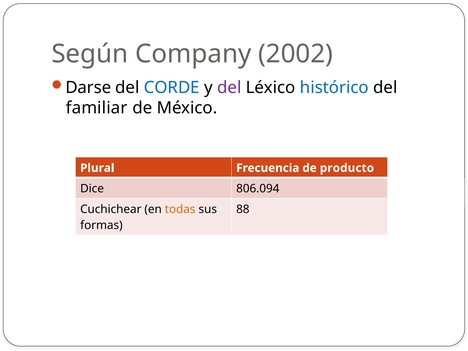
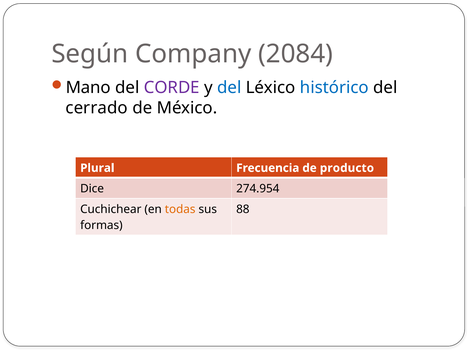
2002: 2002 -> 2084 (296, 54)
Darse: Darse -> Mano (88, 88)
CORDE colour: blue -> purple (172, 88)
del colour: purple -> blue (229, 88)
familiar: familiar -> cerrado (97, 108)
806.094: 806.094 -> 274.954 (258, 189)
